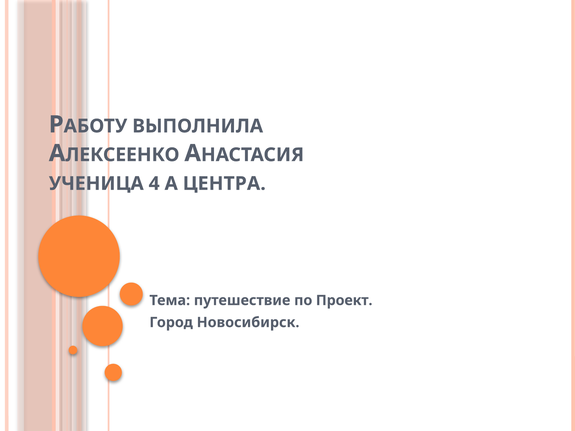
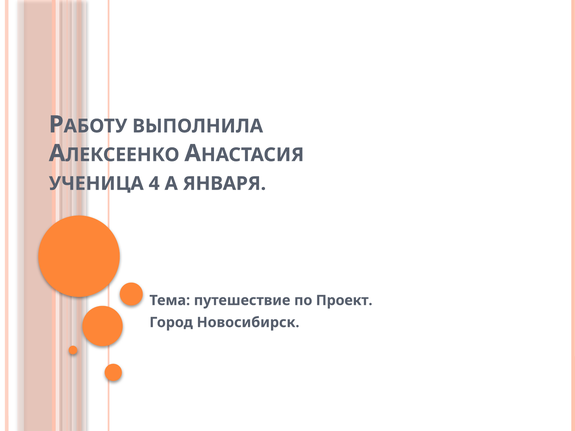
ЦЕНТРА: ЦЕНТРА -> ЯНВАРЯ (224, 184)
